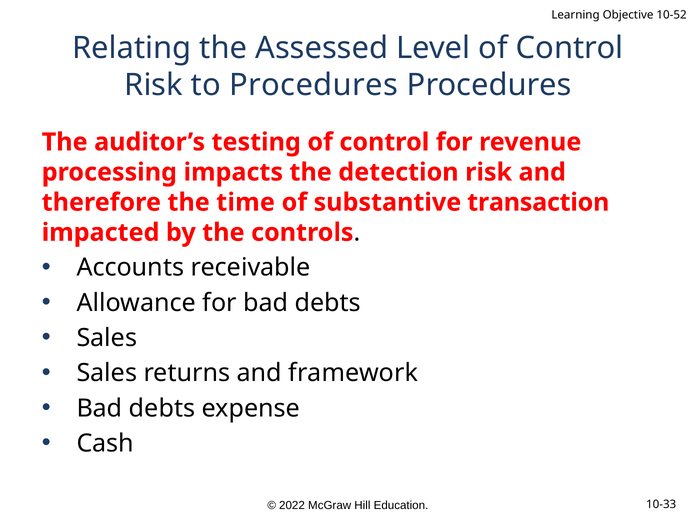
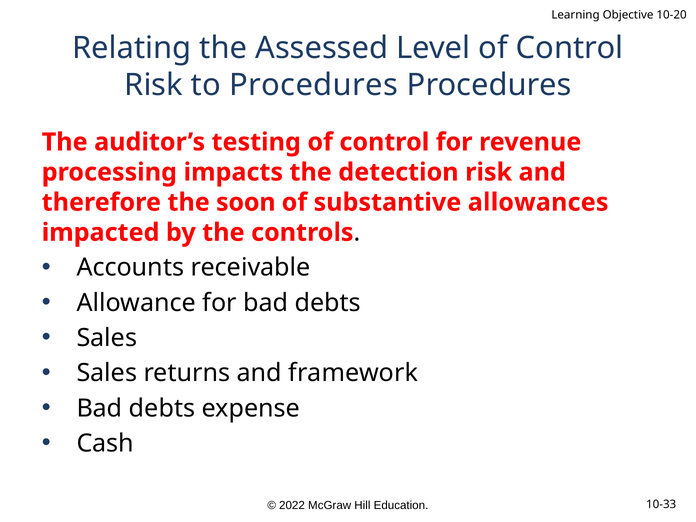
10-52: 10-52 -> 10-20 (672, 15)
time: time -> soon (246, 202)
transaction: transaction -> allowances (538, 202)
